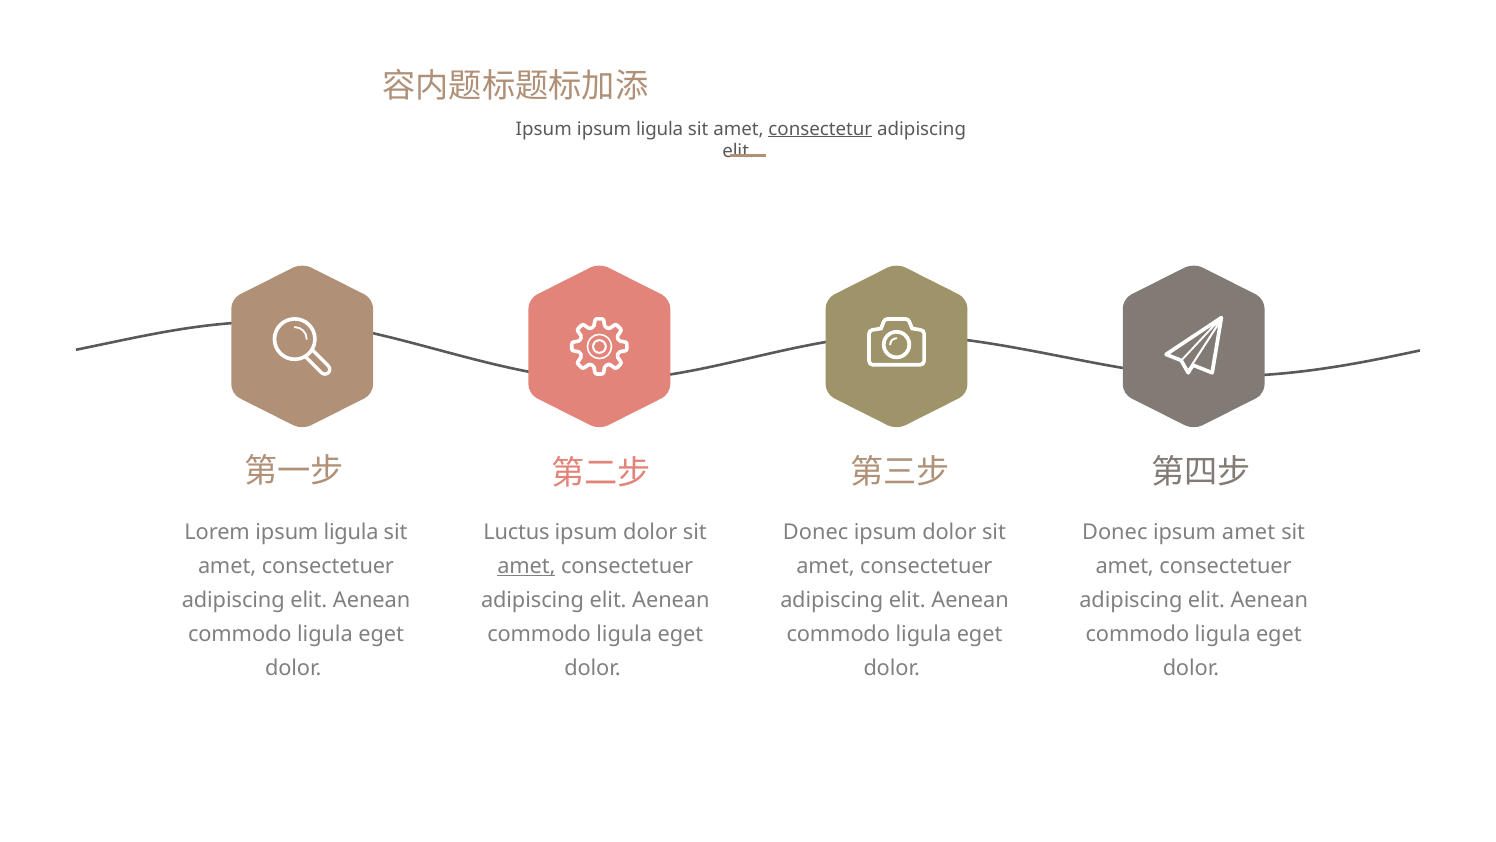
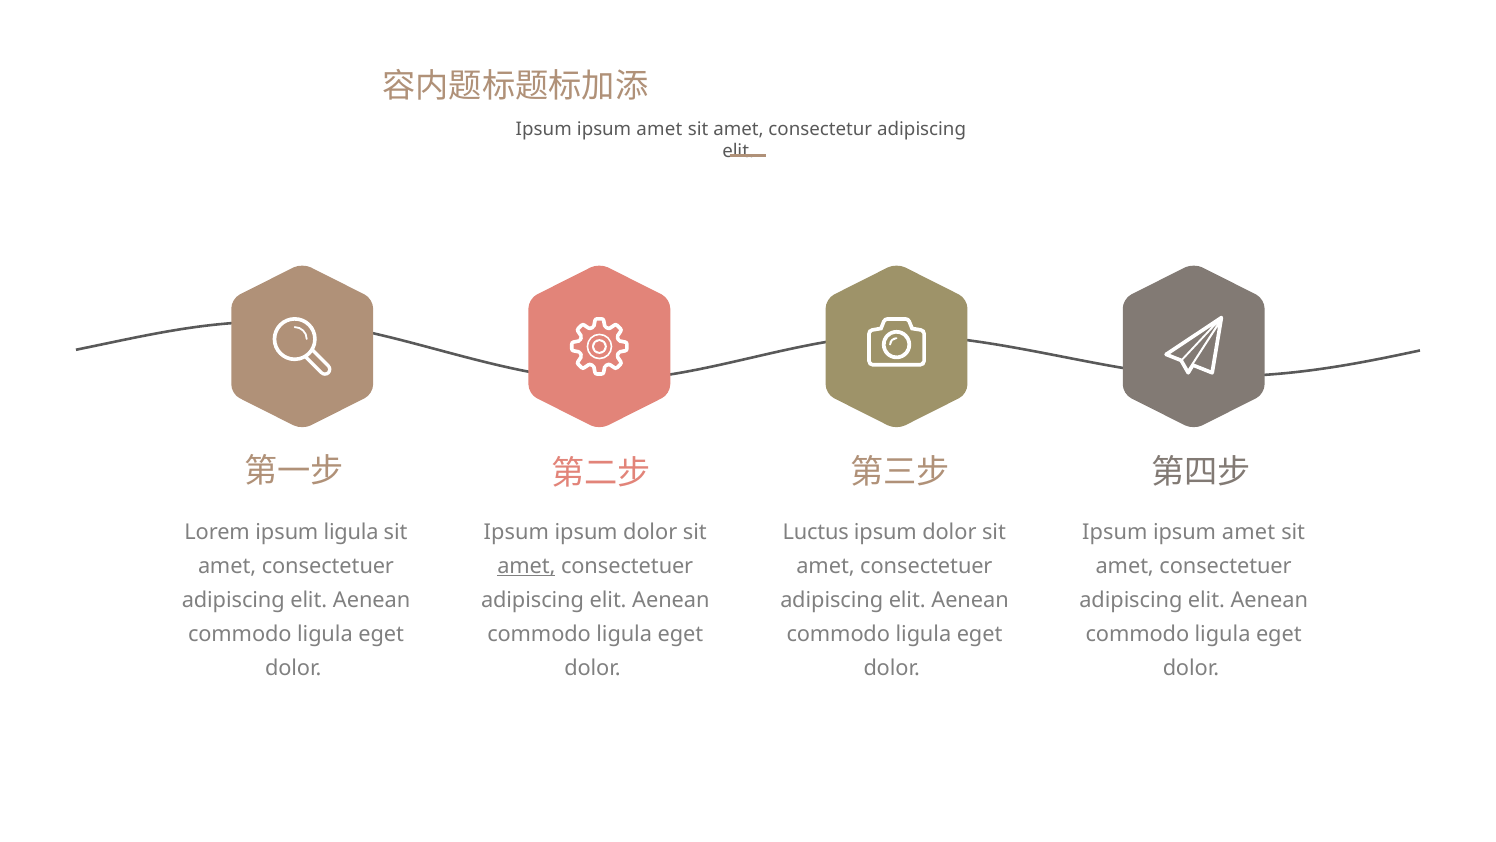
ligula: ligula -> amet (659, 129)
consectetur underline: present -> none (820, 129)
Luctus: Luctus -> Ipsum (516, 532)
Donec: Donec -> Luctus (816, 532)
Donec: Donec -> Ipsum (1115, 532)
